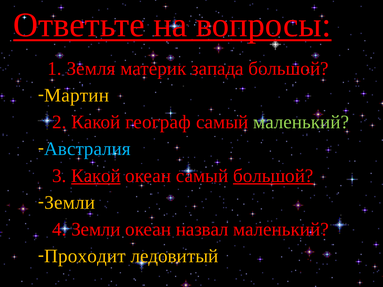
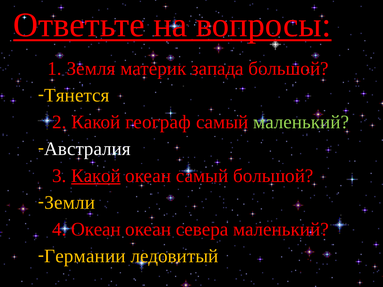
Мартин: Мартин -> Тянется (77, 95)
Австралия colour: light blue -> white (87, 149)
большой underline: present -> none (273, 176)
4 Земли: Земли -> Океан (96, 229)
назвал: назвал -> севера (202, 229)
Проходит: Проходит -> Германии (85, 256)
